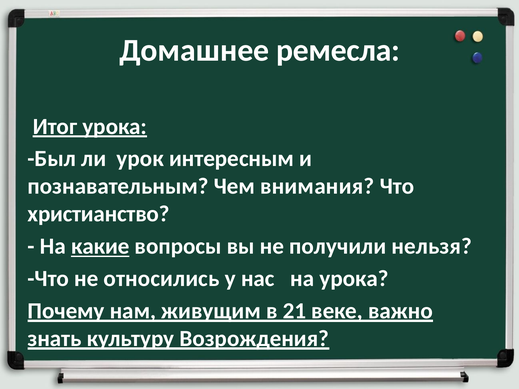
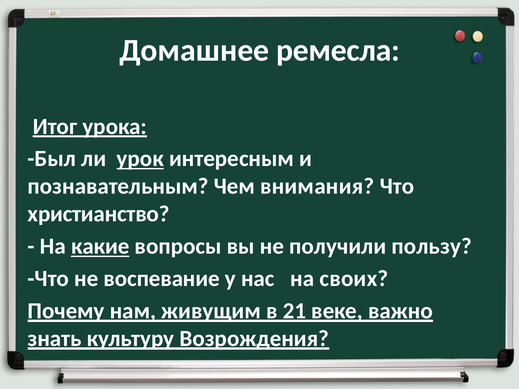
урок underline: none -> present (140, 159)
нельзя: нельзя -> пользу (432, 246)
относились: относились -> воспевание (162, 279)
на урока: урока -> своих (354, 279)
